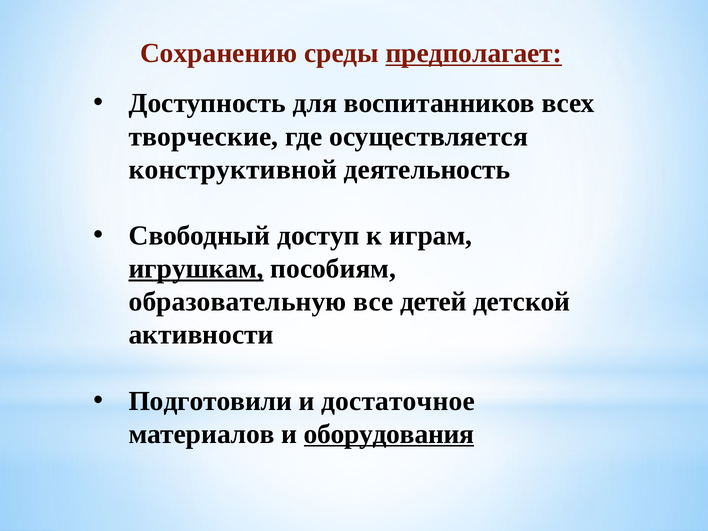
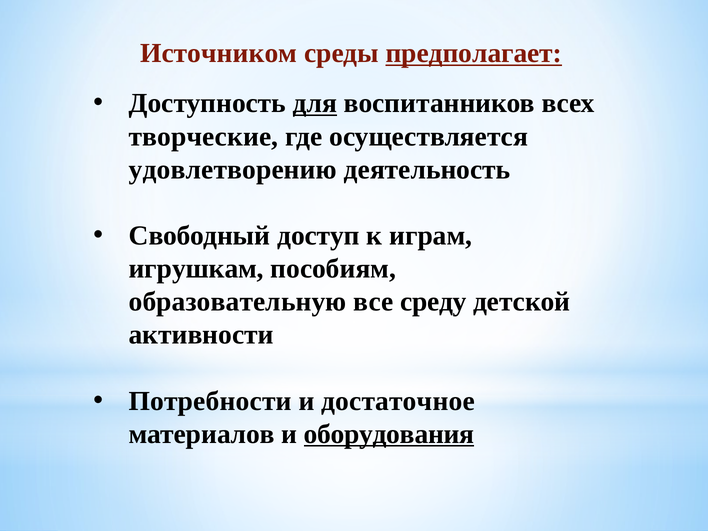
Сохранению: Сохранению -> Источником (219, 53)
для underline: none -> present (315, 103)
конструктивной: конструктивной -> удовлетворению (233, 170)
игрушкам underline: present -> none (196, 269)
детей: детей -> среду (433, 302)
Подготовили: Подготовили -> Потребности (210, 401)
